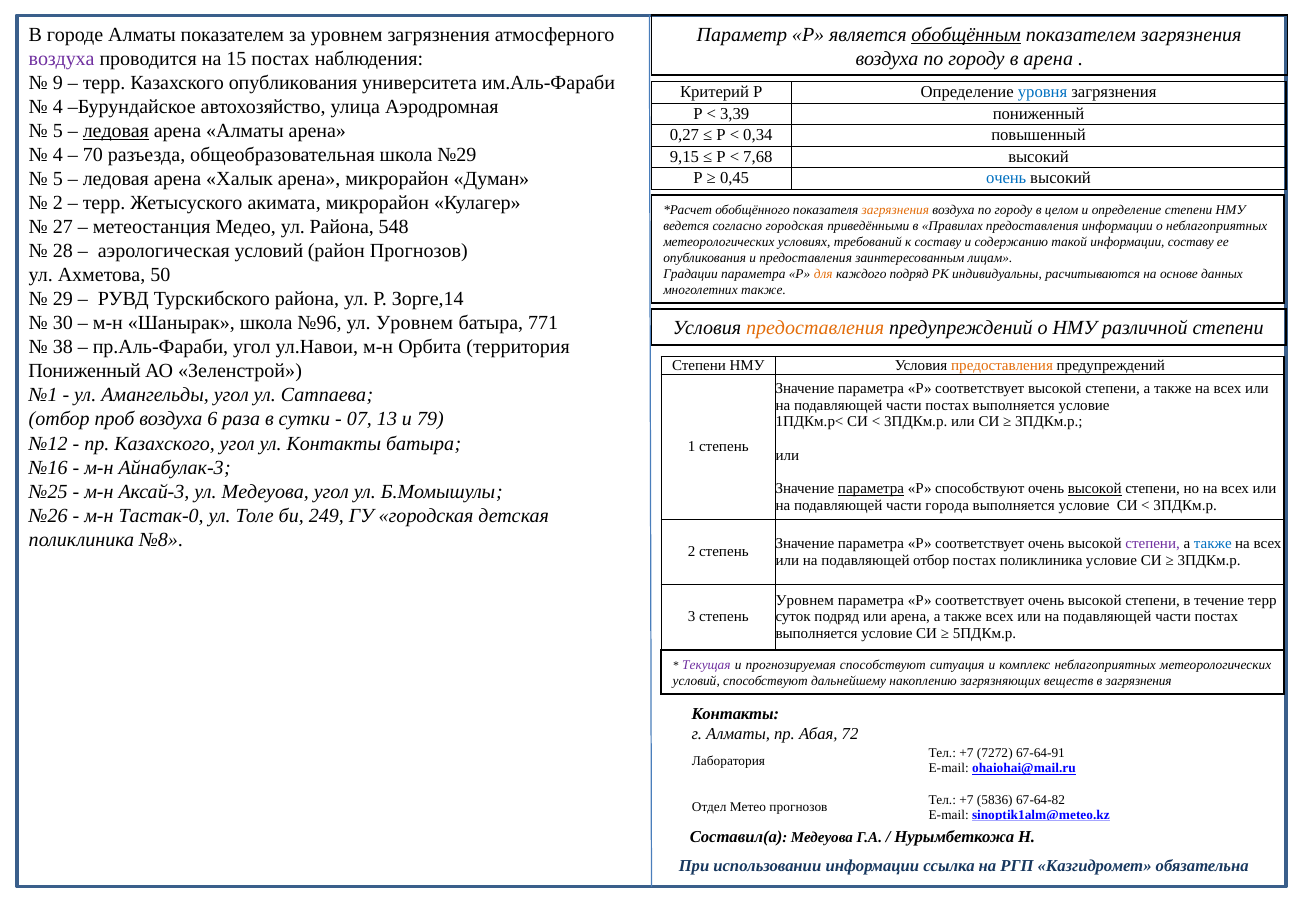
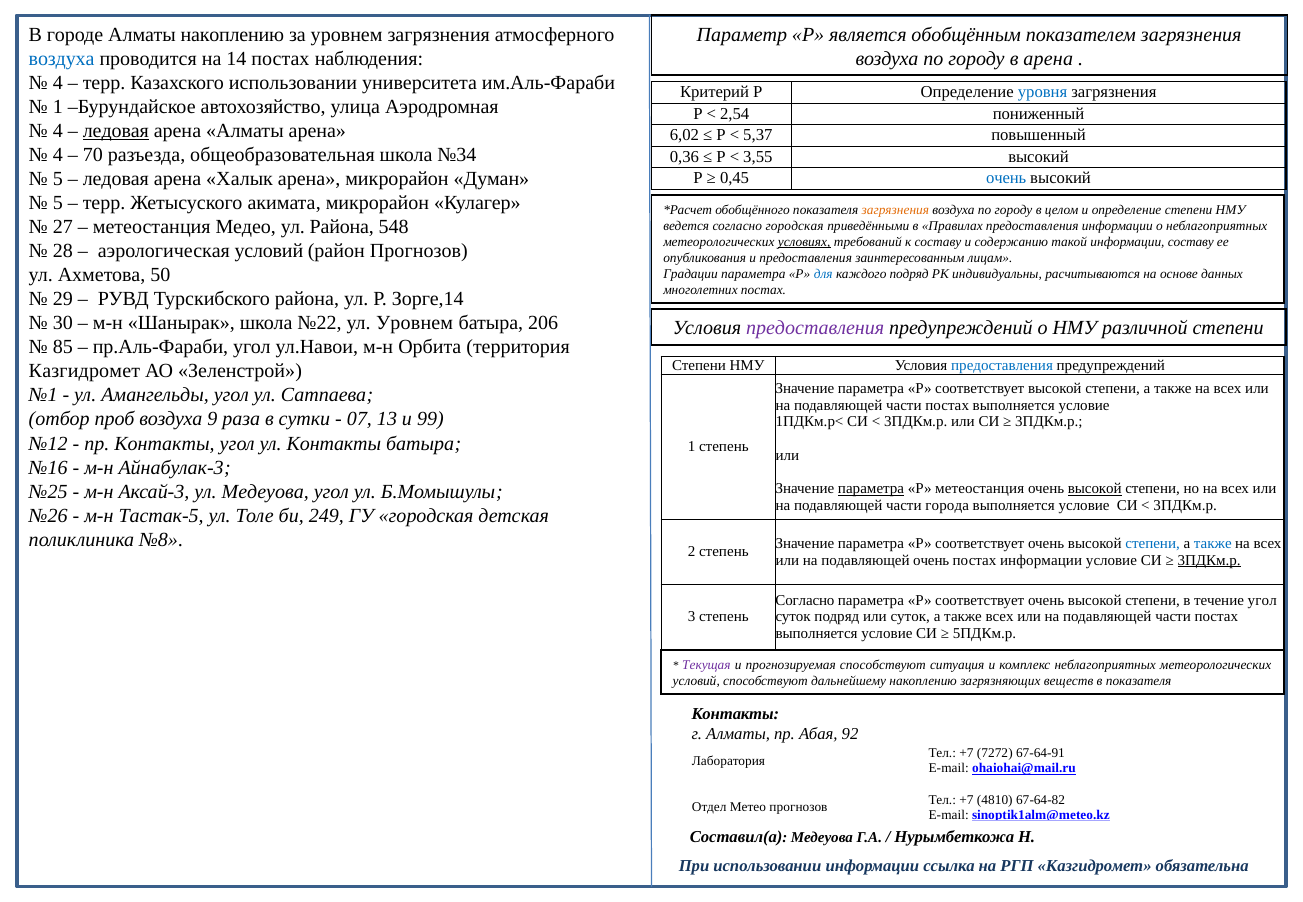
Алматы показателем: показателем -> накоплению (232, 35)
обобщённым underline: present -> none (966, 35)
воздуха colour: purple -> blue (62, 59)
15: 15 -> 14 (236, 59)
9: 9 -> 4 (58, 83)
Казахского опубликования: опубликования -> использовании (293, 83)
4: 4 -> 1 (58, 107)
3,39: 3,39 -> 2,54 (735, 114)
5: 5 -> 4 (58, 131)
0,27: 0,27 -> 6,02 (684, 135)
0,34: 0,34 -> 5,37 (758, 135)
№29: №29 -> №34 (457, 155)
9,15: 9,15 -> 0,36 (684, 157)
7,68: 7,68 -> 3,55 (758, 157)
2: 2 -> 5 (58, 203)
условиях underline: none -> present (804, 242)
для colour: orange -> blue (823, 274)
многолетних также: также -> постах (764, 290)
№96: №96 -> №22 (319, 323)
771: 771 -> 206 (543, 323)
предоставления colour: orange -> purple (815, 328)
38: 38 -> 85 (63, 347)
предоставления colour: orange -> blue (1002, 365)
Пониженный: Пониженный -> Казгидромет (84, 371)
6: 6 -> 9 (212, 419)
79: 79 -> 99 (430, 419)
пр Казахского: Казахского -> Контакты (164, 443)
Р способствуют: способствуют -> метеостанция (980, 489)
Тастак-0: Тастак-0 -> Тастак-5 (161, 516)
степени colour: purple -> blue (1153, 544)
подавляющей отбор: отбор -> очень (931, 560)
постах поликлиника: поликлиника -> информации (1041, 560)
3ПДКм.р underline: none -> present (1209, 560)
Уровнем: Уровнем -> Согласно (805, 600)
течение терр: терр -> угол (1262, 600)
или арена: арена -> суток (910, 617)
в загрязнения: загрязнения -> показателя (1139, 681)
72: 72 -> 92 (850, 734)
5836: 5836 -> 4810 (995, 800)
